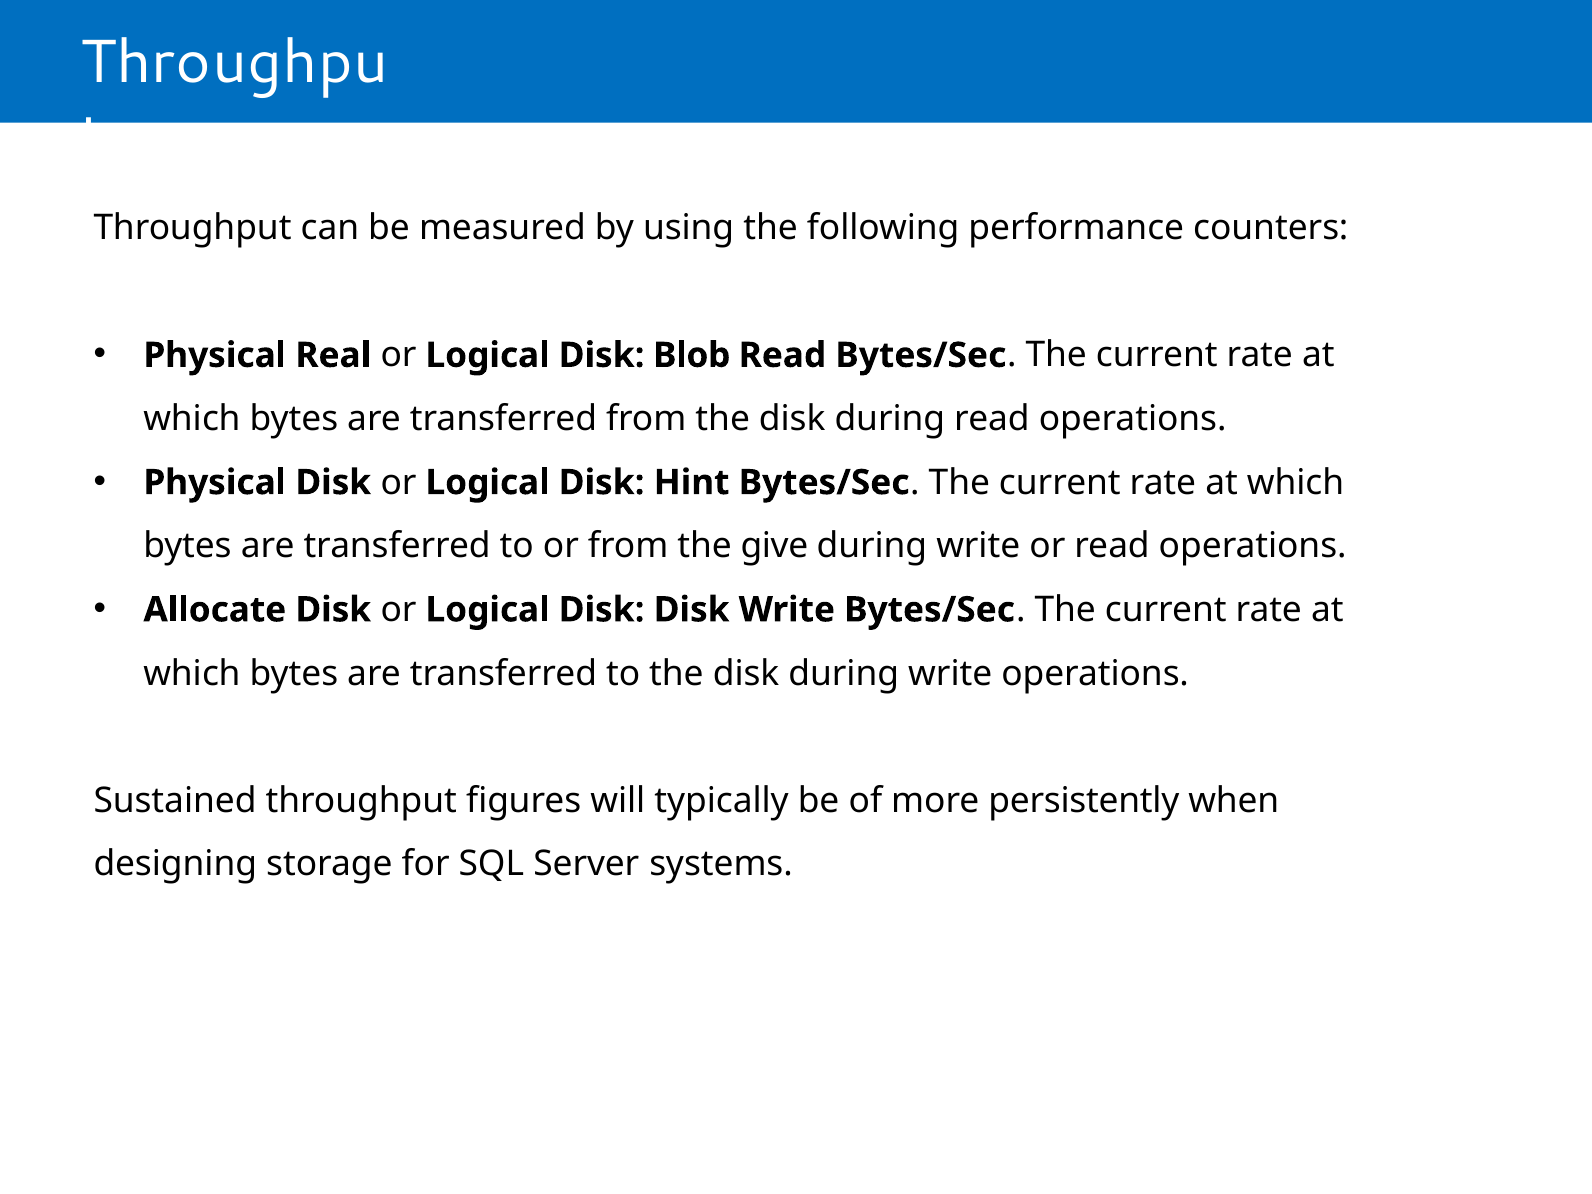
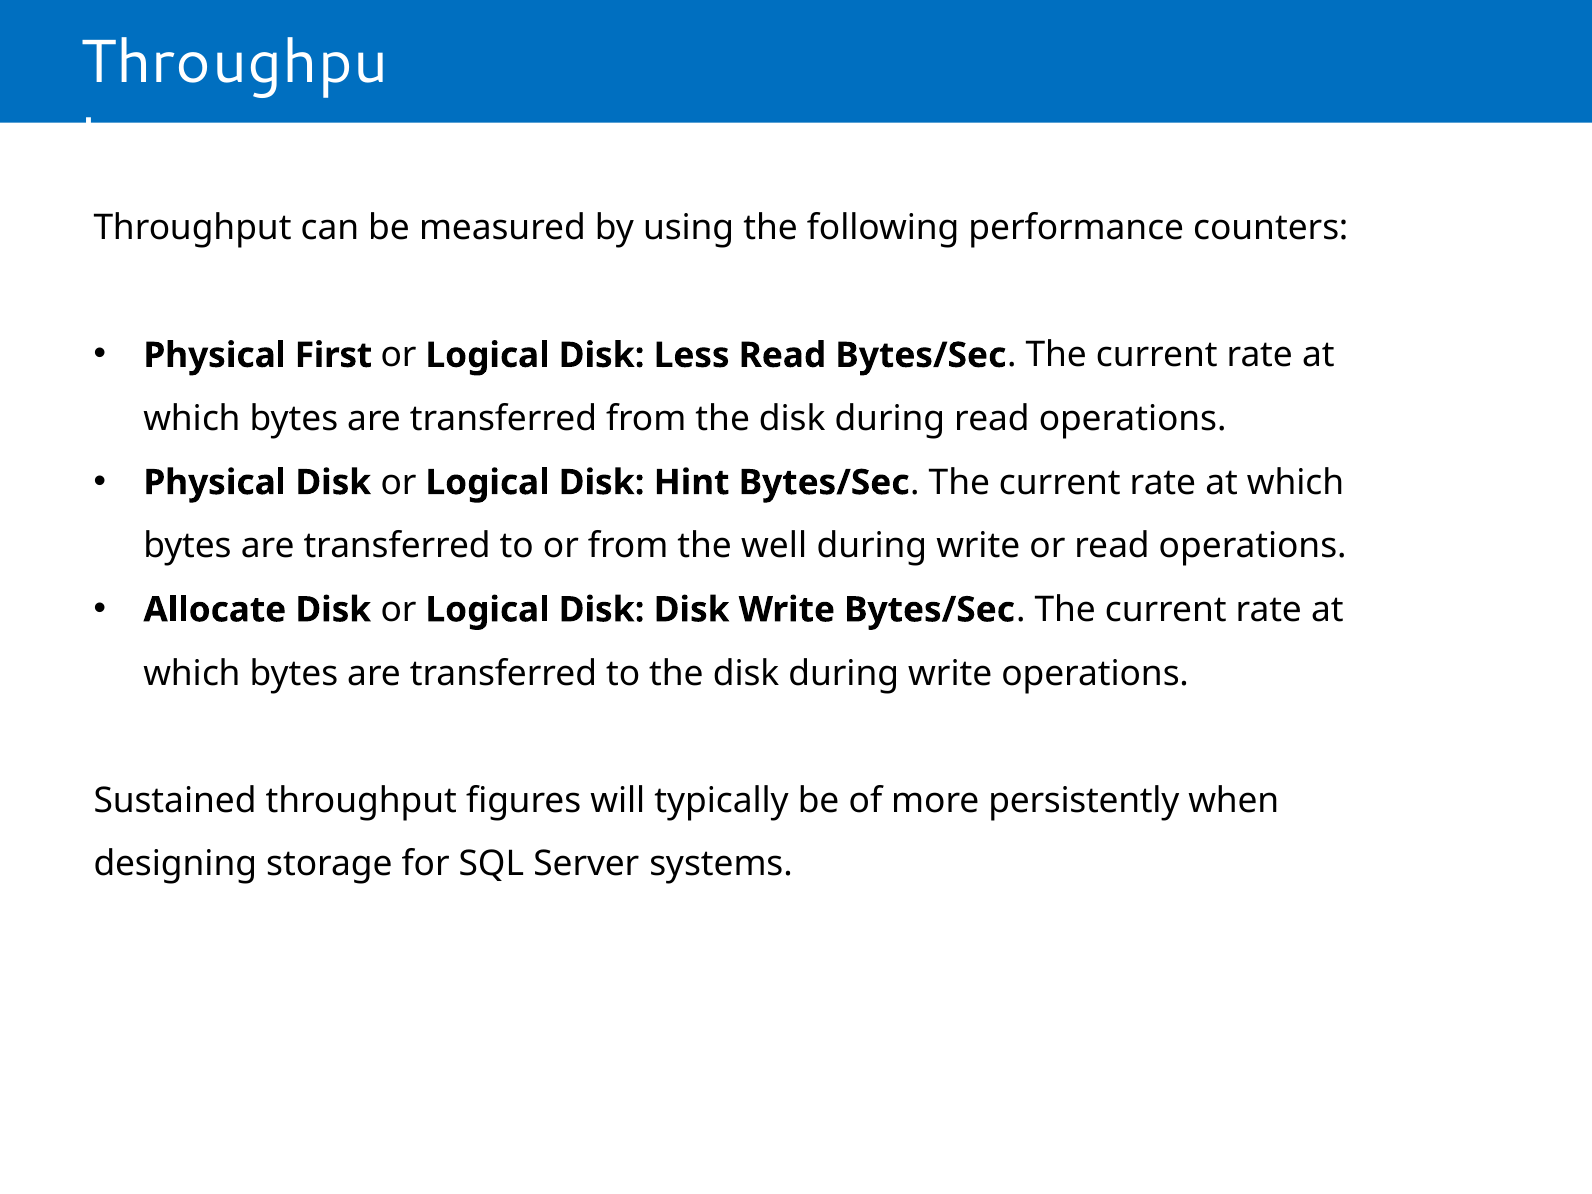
Real: Real -> First (333, 355)
Blob: Blob -> Less (692, 355)
give: give -> well (774, 546)
